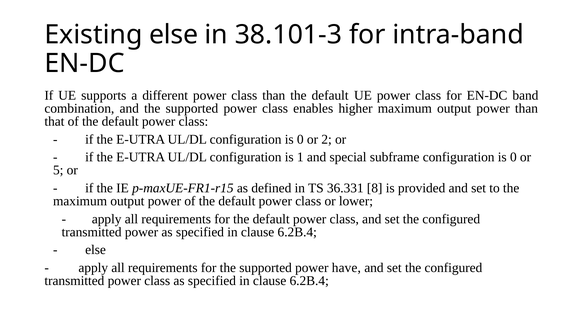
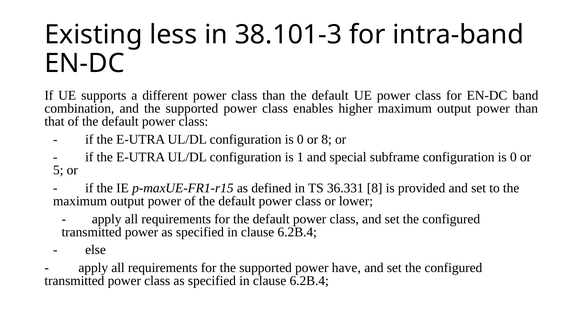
Existing else: else -> less (173, 35)
or 2: 2 -> 8 (327, 139)
